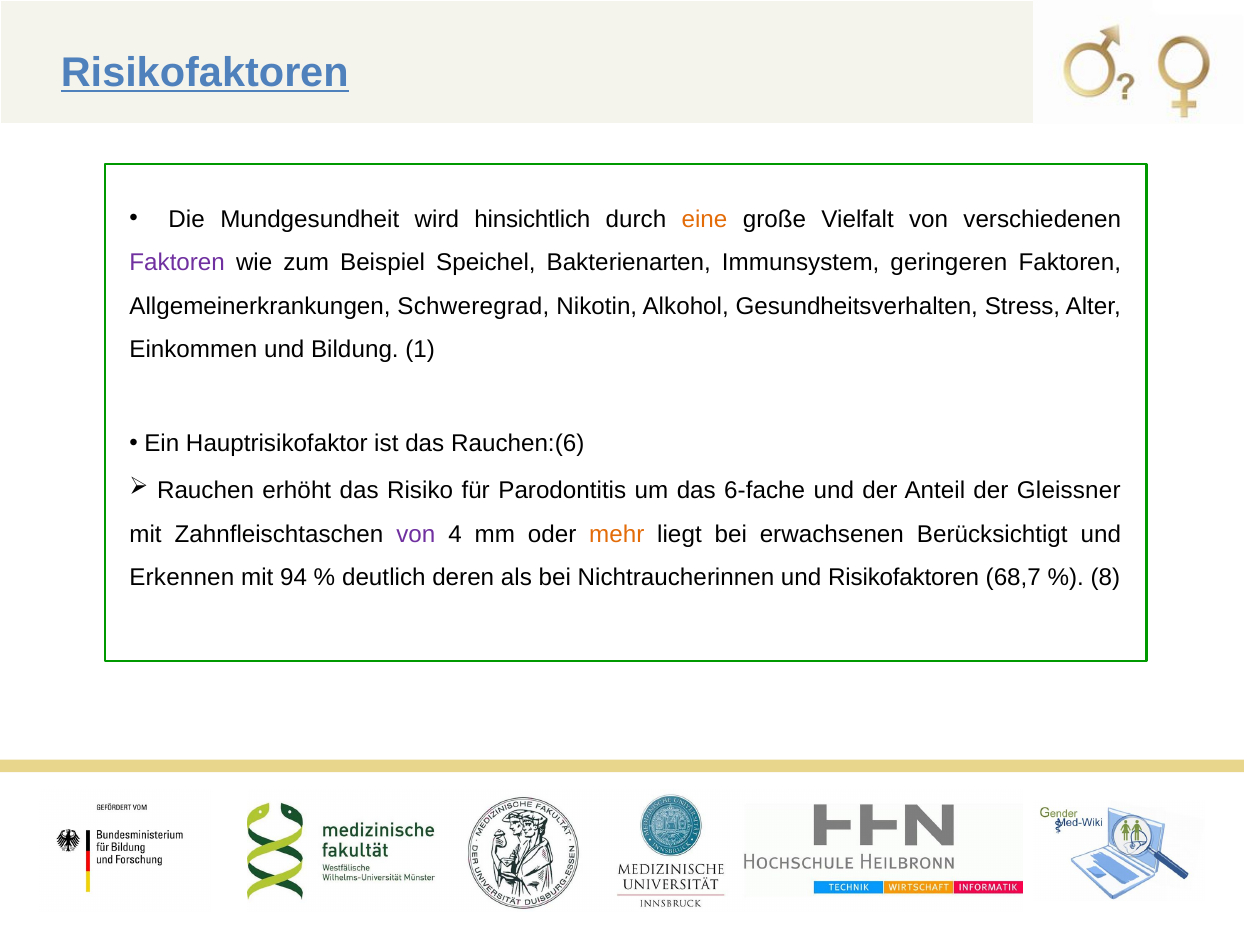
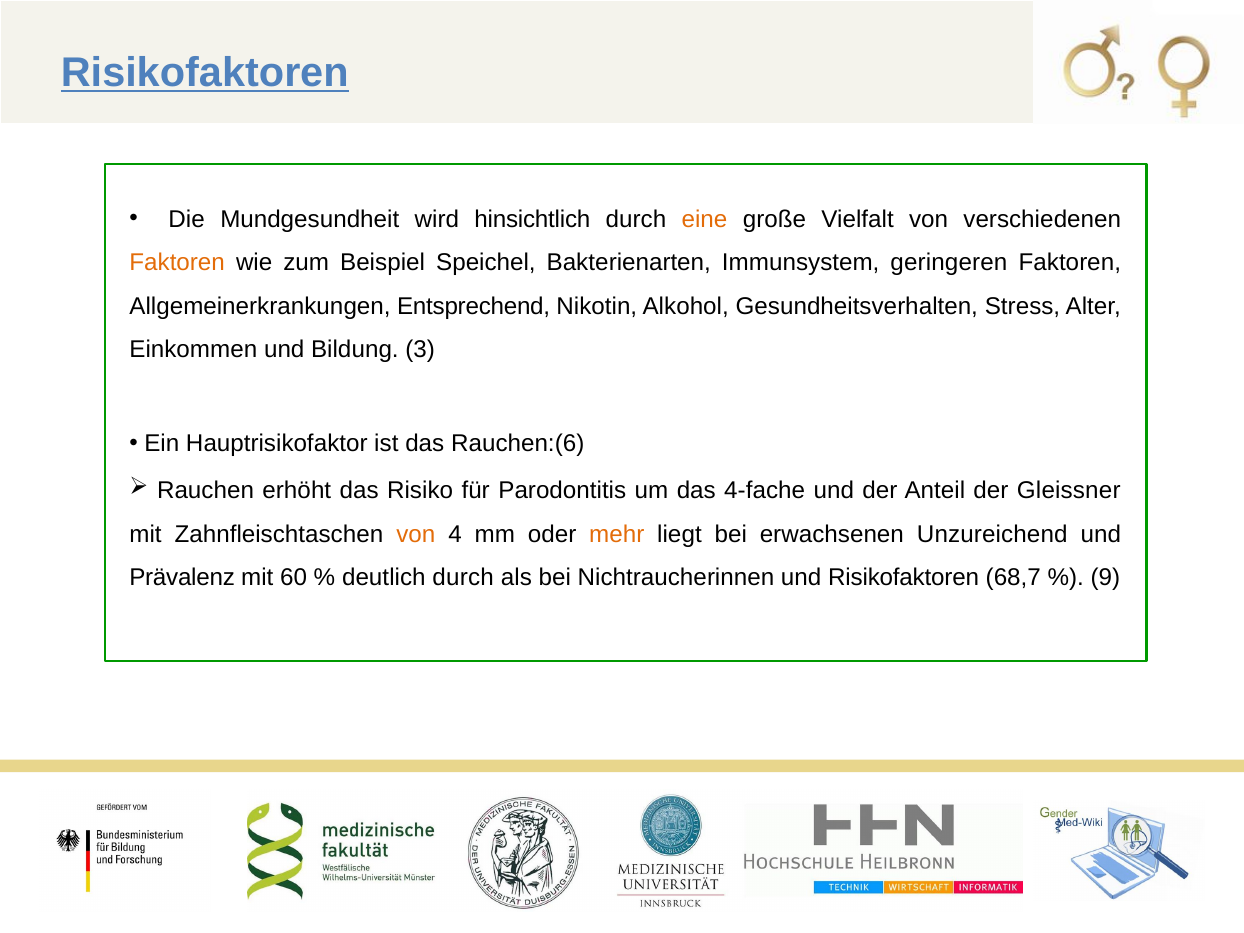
Faktoren colour: purple -> orange (177, 263)
Schweregrad: Schweregrad -> Entsprechend (474, 306)
1: 1 -> 3 (420, 350)
6-fache: 6-fache -> 4-fache (765, 491)
von colour: purple -> orange (416, 534)
Berücksichtigt: Berücksichtigt -> Unzureichend (992, 534)
Erkennen: Erkennen -> Prävalenz (182, 578)
94: 94 -> 60 (294, 578)
deutlich deren: deren -> durch (463, 578)
8: 8 -> 9 (1105, 578)
